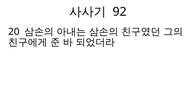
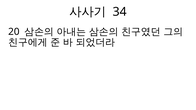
92: 92 -> 34 (120, 12)
